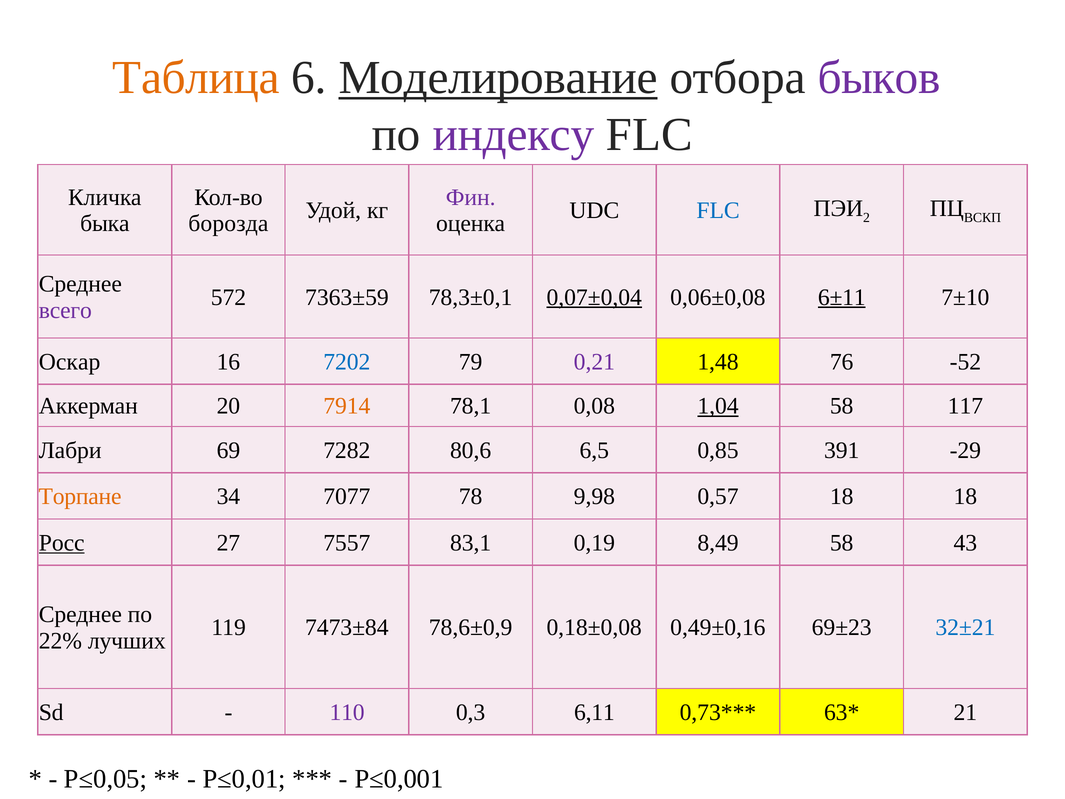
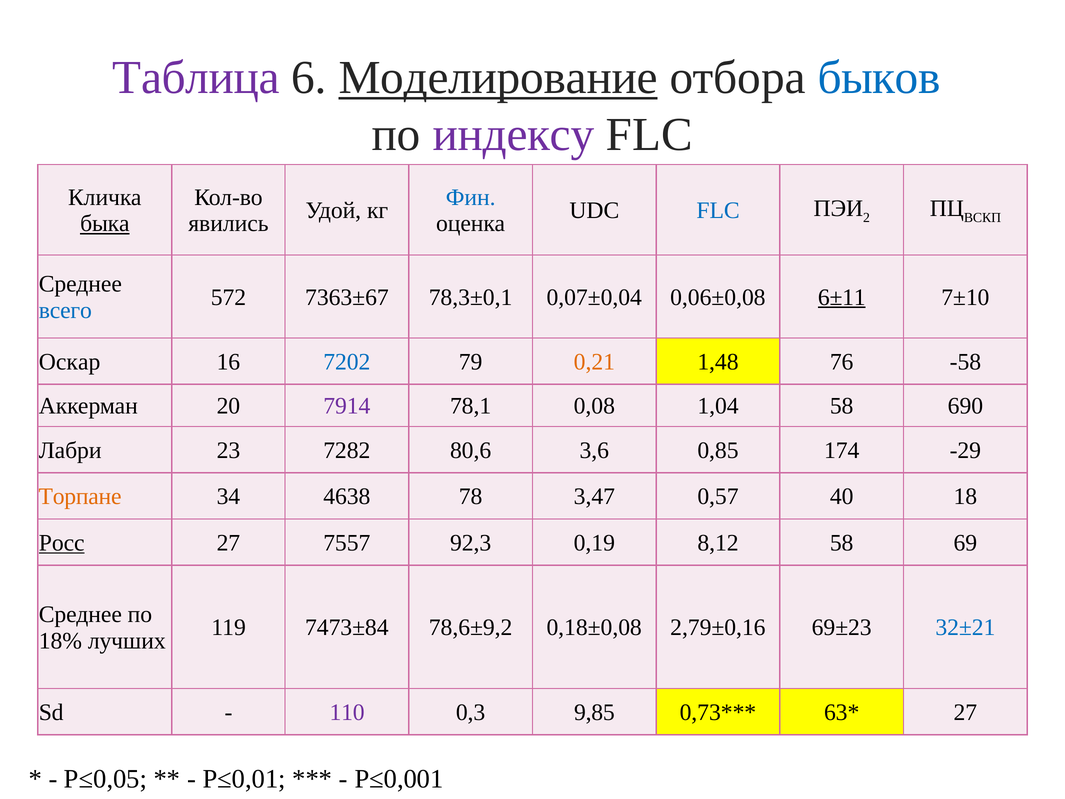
Таблица colour: orange -> purple (196, 78)
быков colour: purple -> blue (879, 78)
Фин colour: purple -> blue (471, 197)
быка underline: none -> present (105, 224)
борозда: борозда -> явились (228, 224)
7363±59: 7363±59 -> 7363±67 (347, 297)
0,07±0,04 underline: present -> none (594, 297)
всего colour: purple -> blue (65, 310)
0,21 colour: purple -> orange (594, 362)
-52: -52 -> -58 (965, 362)
7914 colour: orange -> purple (347, 406)
1,04 underline: present -> none (718, 406)
117: 117 -> 690 (965, 406)
69: 69 -> 23 (228, 450)
6,5: 6,5 -> 3,6 (594, 450)
391: 391 -> 174 (842, 450)
7077: 7077 -> 4638 (347, 496)
9,98: 9,98 -> 3,47 (594, 496)
0,57 18: 18 -> 40 (842, 496)
83,1: 83,1 -> 92,3 (471, 543)
8,49: 8,49 -> 8,12 (718, 543)
43: 43 -> 69 (965, 543)
78,6±0,9: 78,6±0,9 -> 78,6±9,2 (471, 627)
0,49±0,16: 0,49±0,16 -> 2,79±0,16 (718, 627)
22%: 22% -> 18% (60, 641)
6,11: 6,11 -> 9,85 (594, 712)
21: 21 -> 27 (965, 712)
